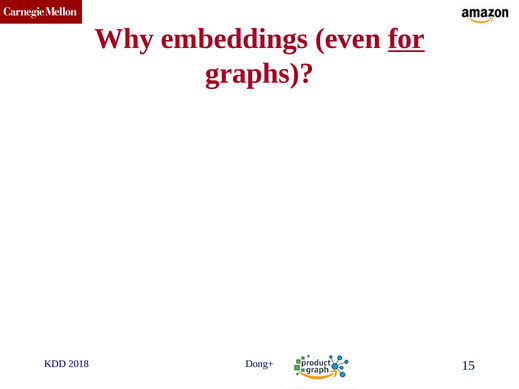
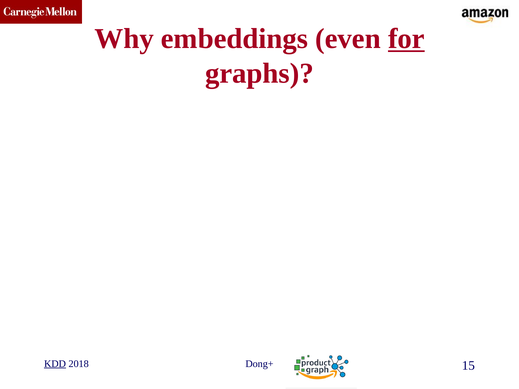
KDD underline: none -> present (55, 364)
